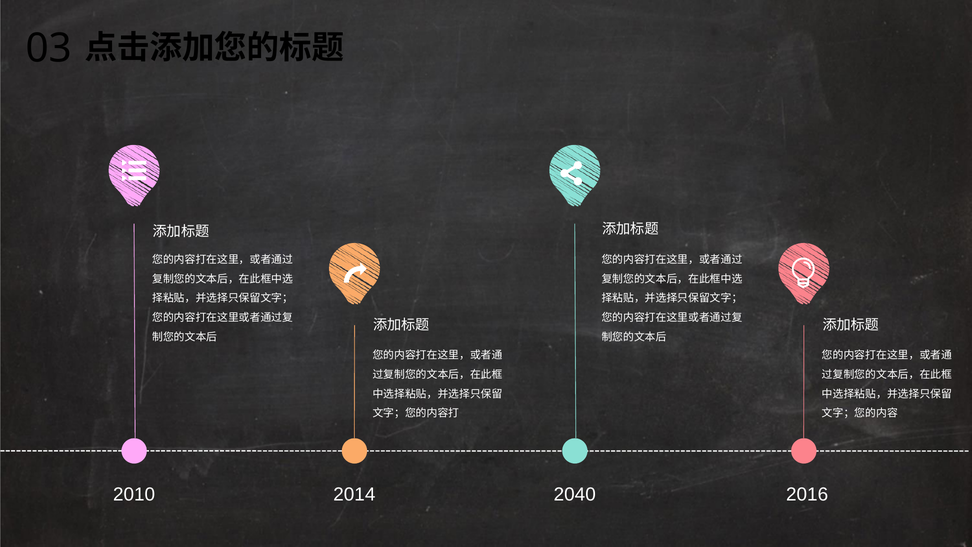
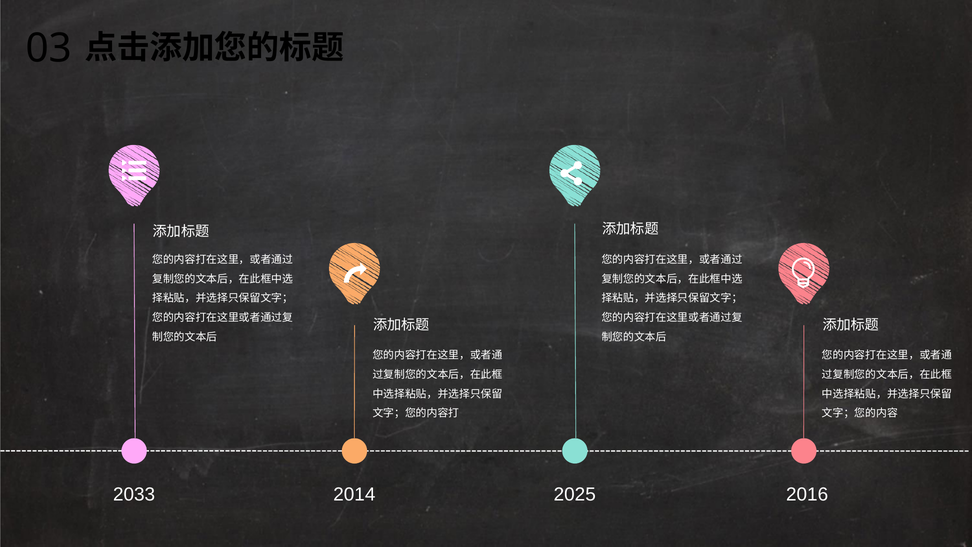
2010: 2010 -> 2033 (134, 494)
2040: 2040 -> 2025 (575, 494)
